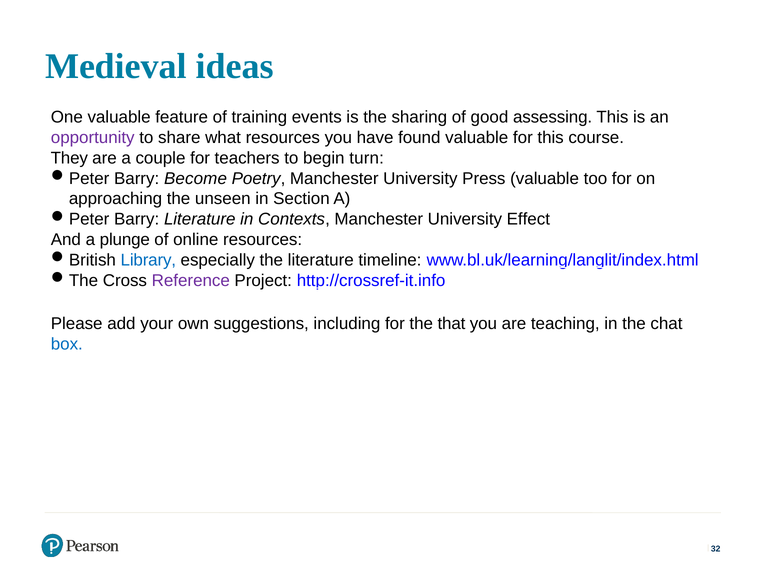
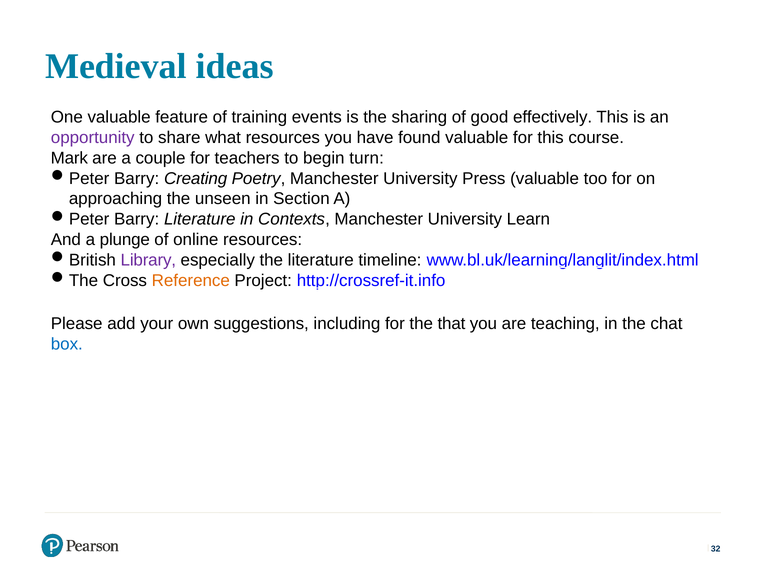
assessing: assessing -> effectively (553, 117)
They: They -> Mark (69, 158)
Become: Become -> Creating (196, 178)
Effect: Effect -> Learn (528, 219)
Library colour: blue -> purple (148, 260)
Reference colour: purple -> orange (191, 280)
